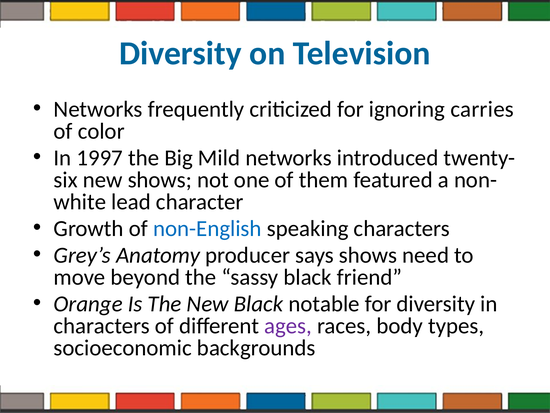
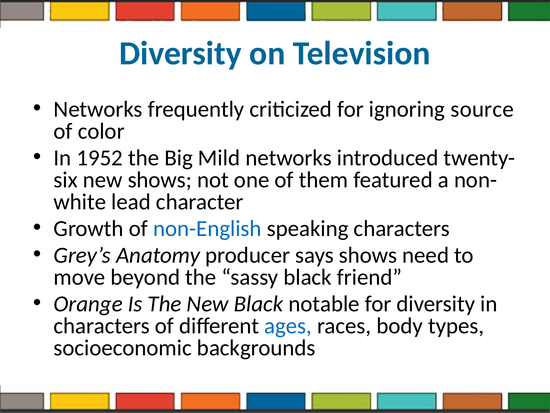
carries: carries -> source (482, 109)
1997: 1997 -> 1952 (100, 158)
ages colour: purple -> blue (288, 325)
